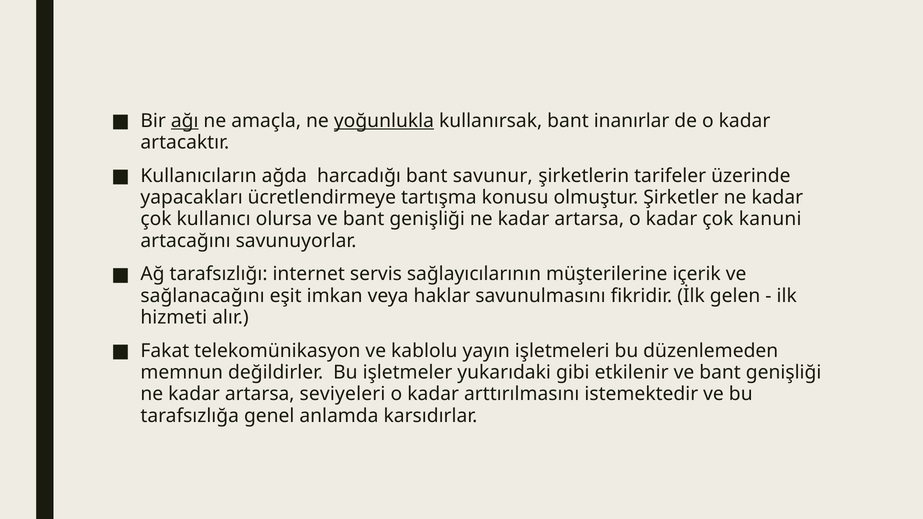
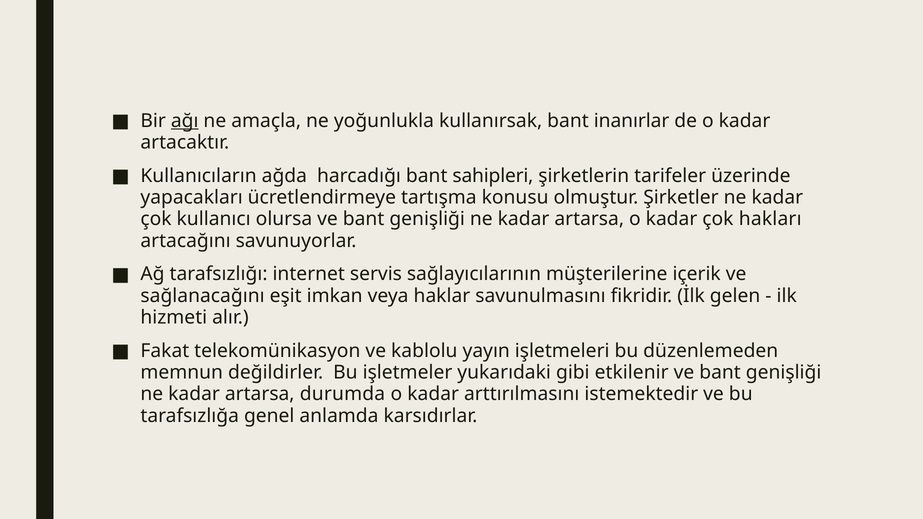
yoğunlukla underline: present -> none (384, 121)
savunur: savunur -> sahipleri (493, 176)
kanuni: kanuni -> hakları (770, 219)
seviyeleri: seviyeleri -> durumda (342, 394)
